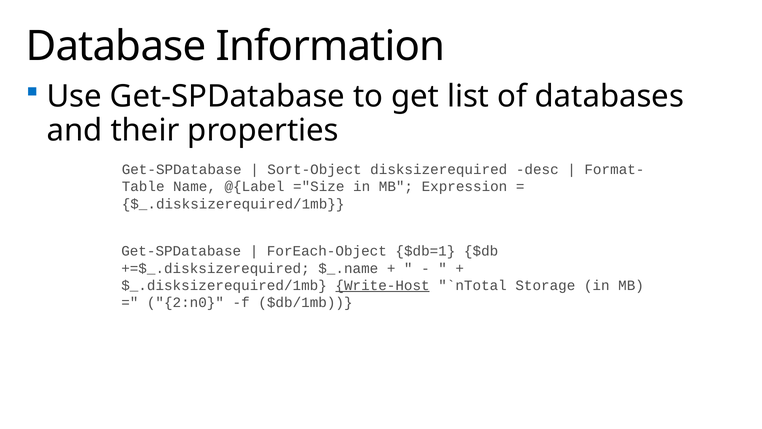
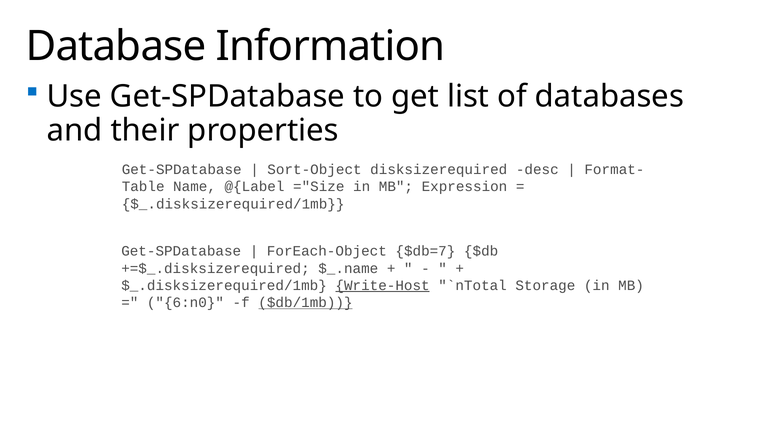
$db=1: $db=1 -> $db=7 (425, 251)
2:n0: 2:n0 -> 6:n0 (185, 302)
$db/1mb underline: none -> present (305, 302)
